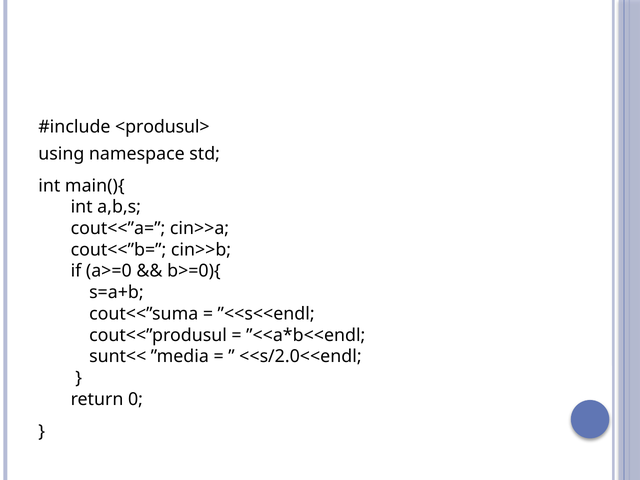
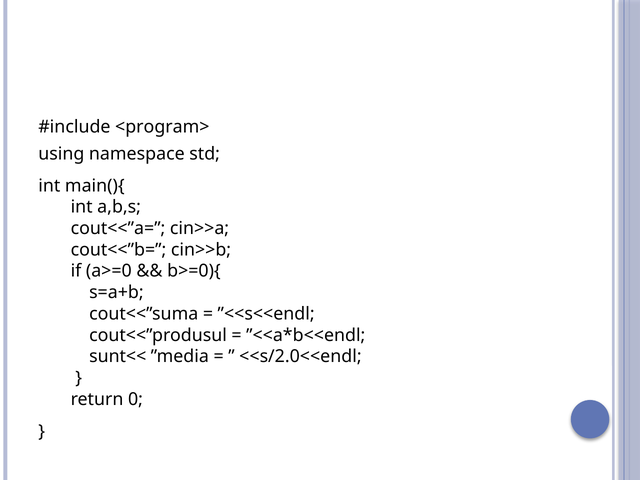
<produsul>: <produsul> -> <program> (162, 127)
